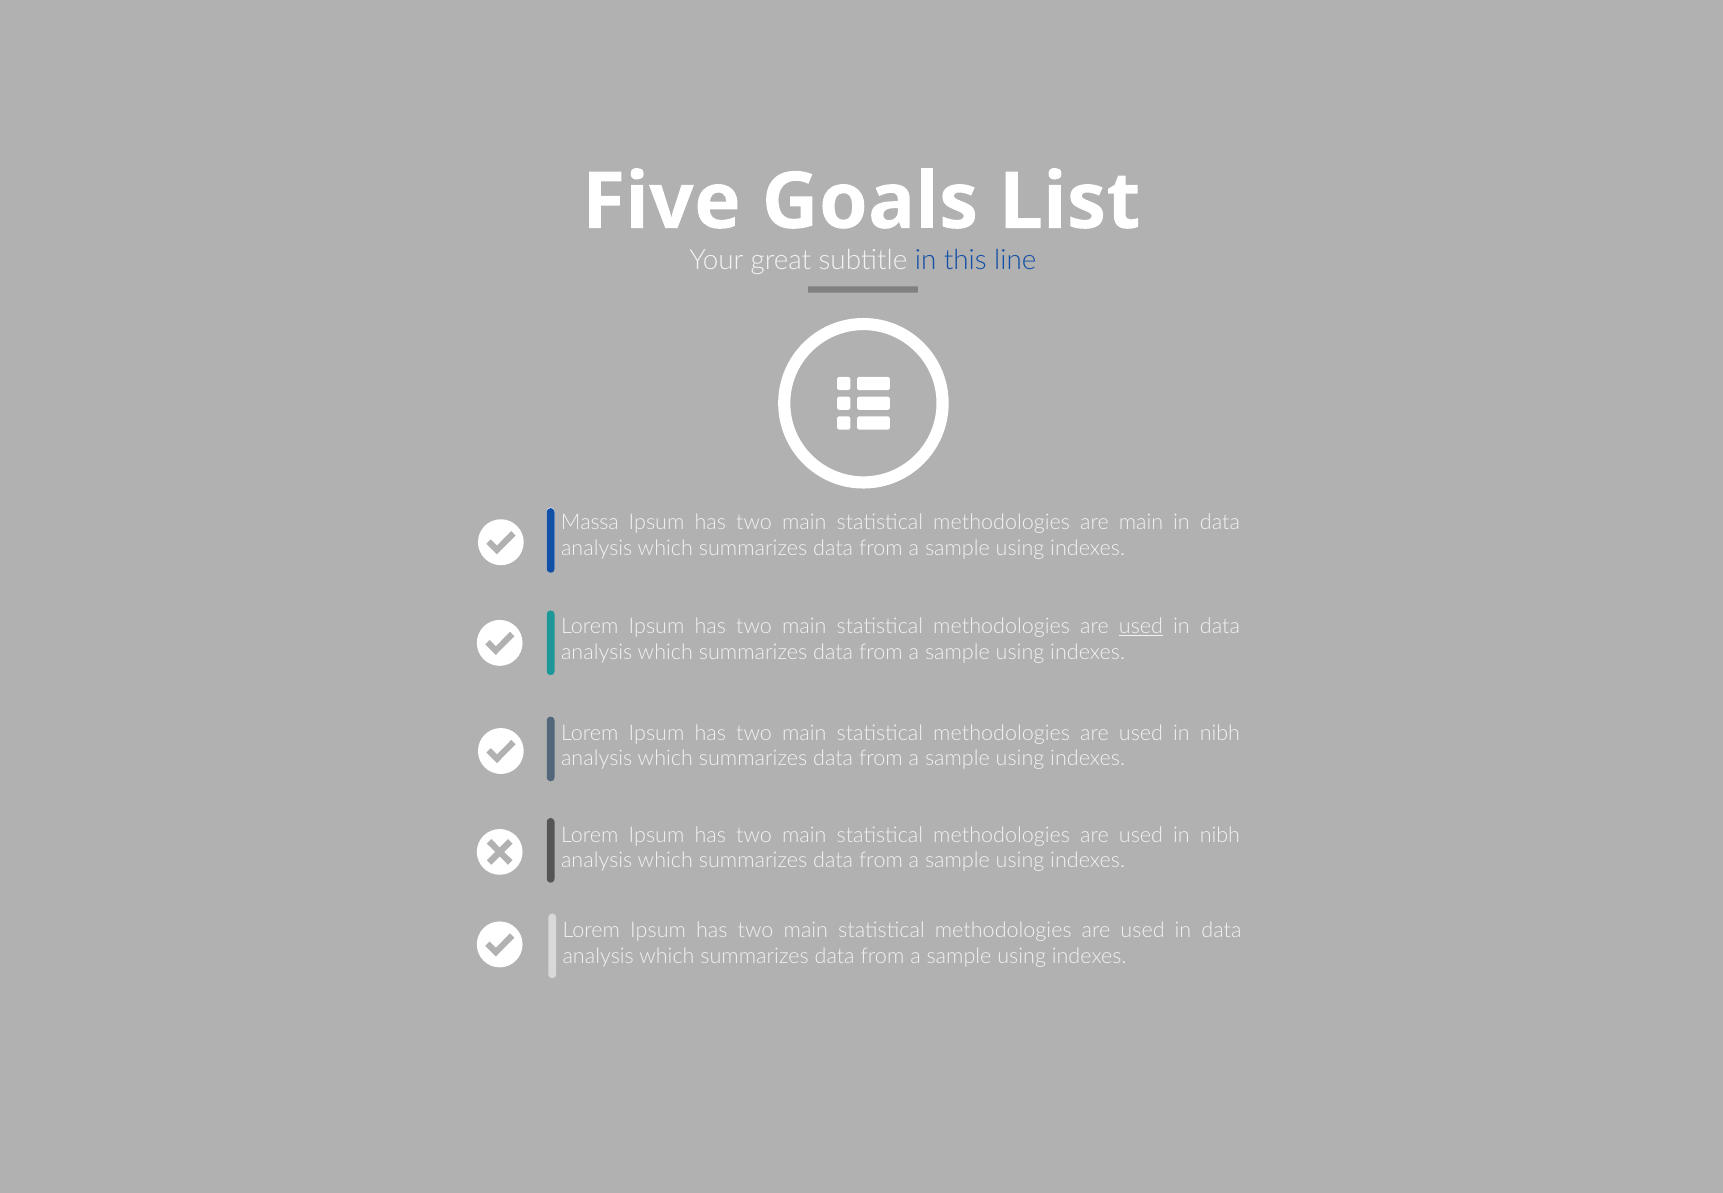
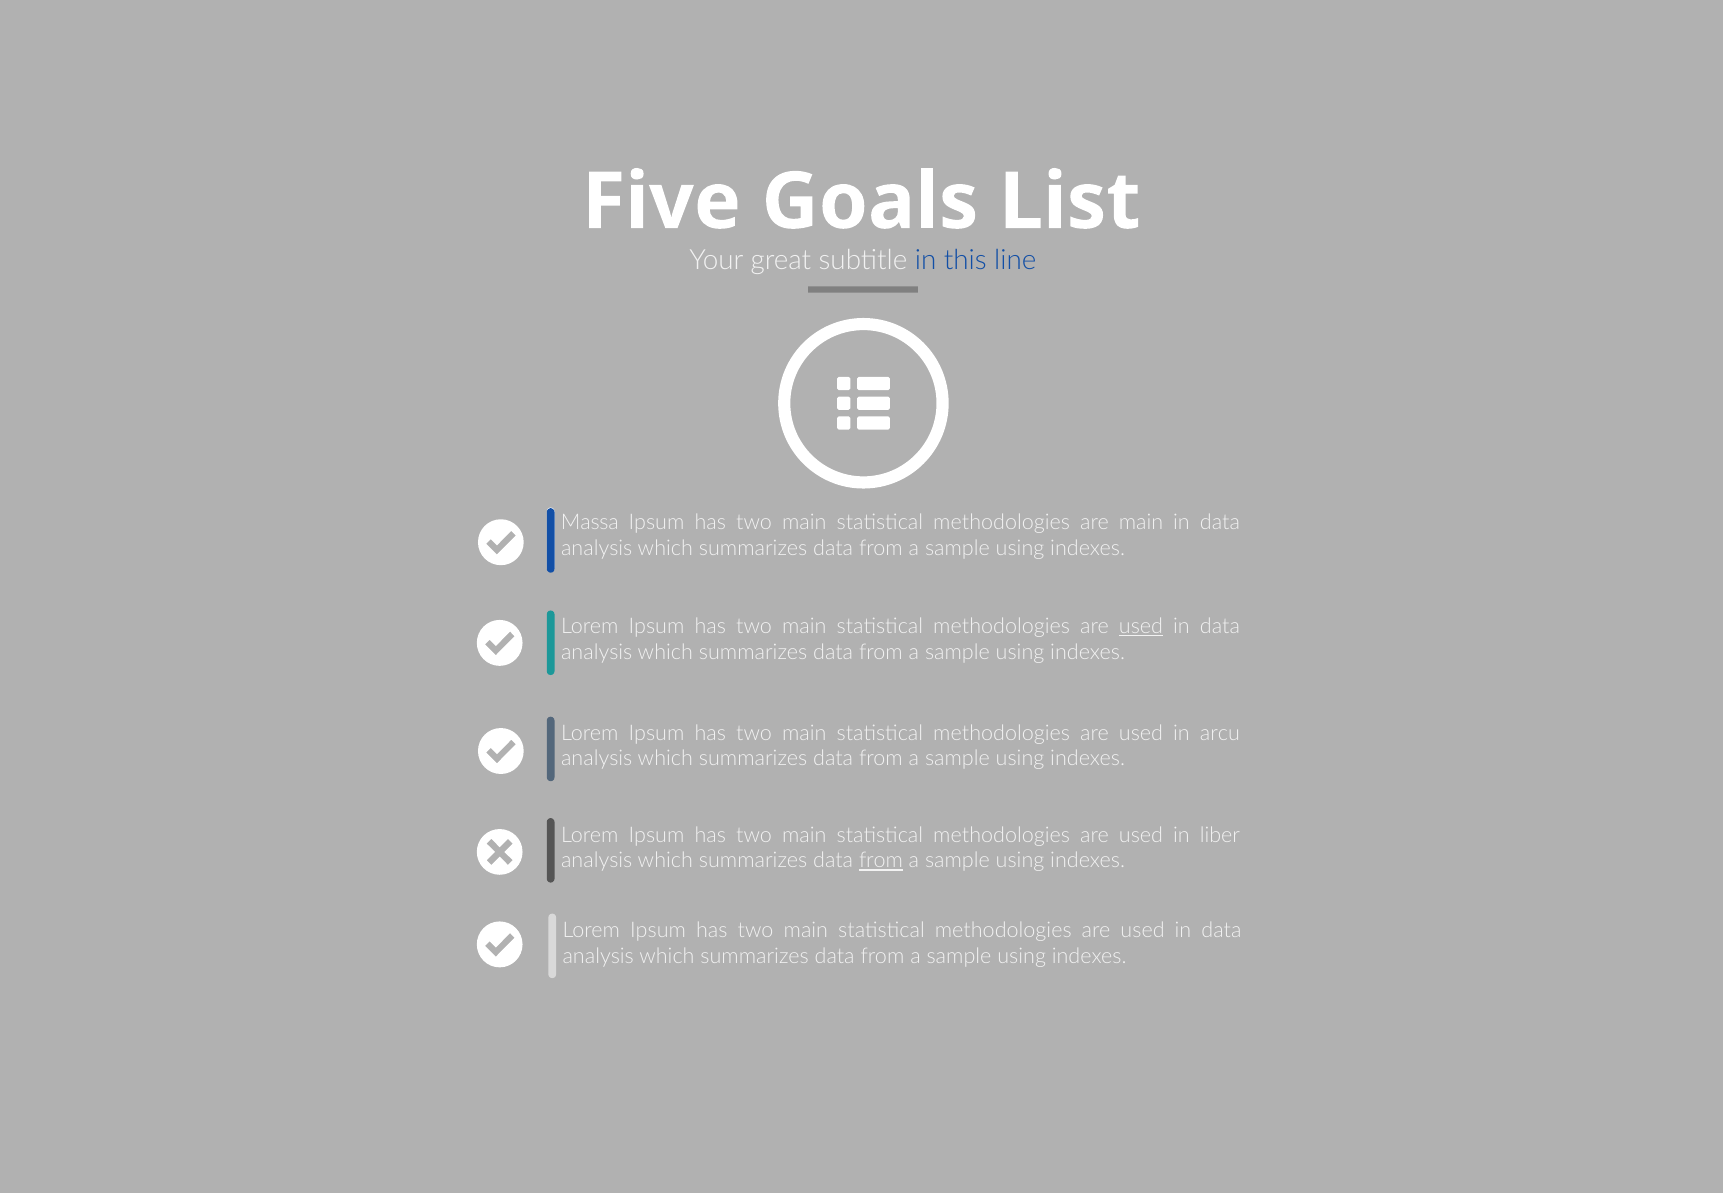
nibh: nibh -> arcu (1220, 733)
nibh: nibh -> liber (1220, 835)
from underline: none -> present (881, 861)
